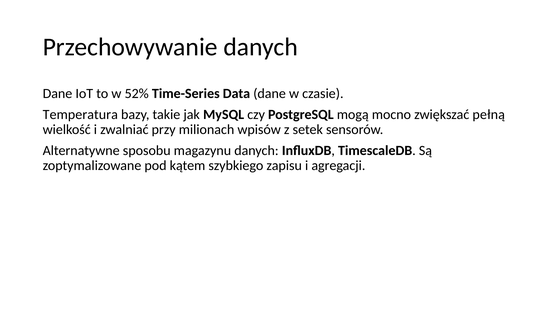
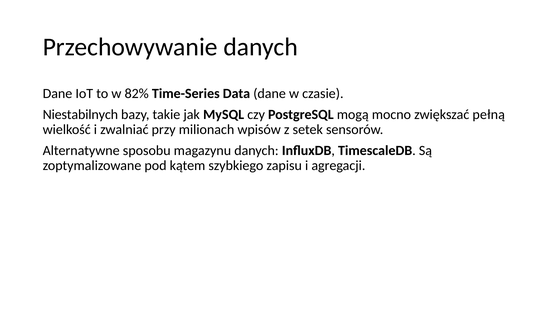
52%: 52% -> 82% (137, 93)
Temperatura: Temperatura -> Niestabilnych (80, 114)
